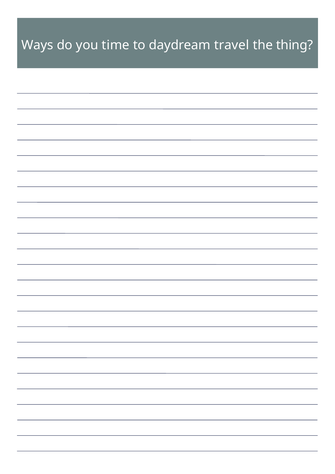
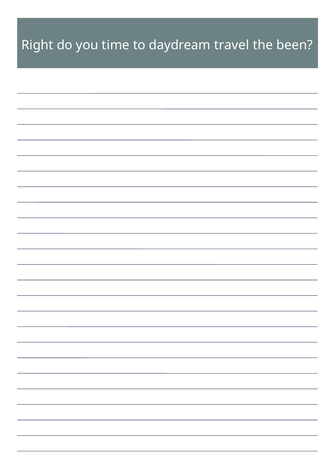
Ways: Ways -> Right (37, 45)
thing: thing -> been (294, 45)
